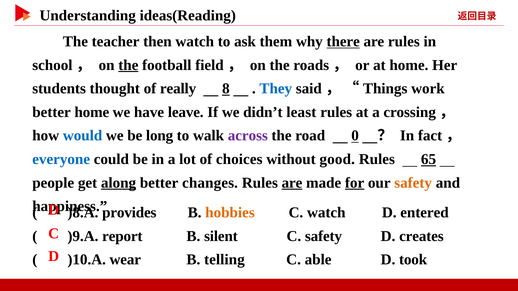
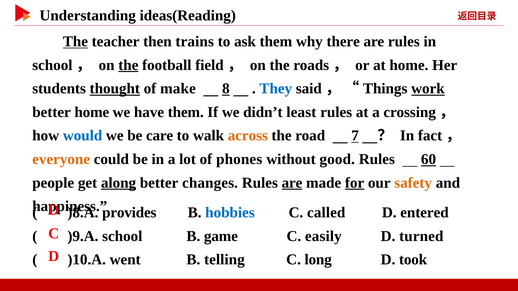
The underline: none -> present (75, 42)
then watch: watch -> trains (195, 42)
there underline: present -> none (343, 42)
thought underline: none -> present (115, 89)
really: really -> make (178, 89)
work underline: none -> present (428, 89)
have leave: leave -> them (186, 112)
long: long -> care (160, 136)
across colour: purple -> orange (248, 136)
0: 0 -> 7 (355, 136)
everyone colour: blue -> orange (61, 159)
choices: choices -> phones (239, 159)
65: 65 -> 60 (429, 159)
hobbies colour: orange -> blue (230, 213)
C watch: watch -> called (326, 213)
)9.A report: report -> school (122, 236)
silent: silent -> game (221, 236)
C safety: safety -> easily (323, 236)
creates: creates -> turned (421, 236)
wear: wear -> went (125, 260)
able: able -> long (318, 260)
